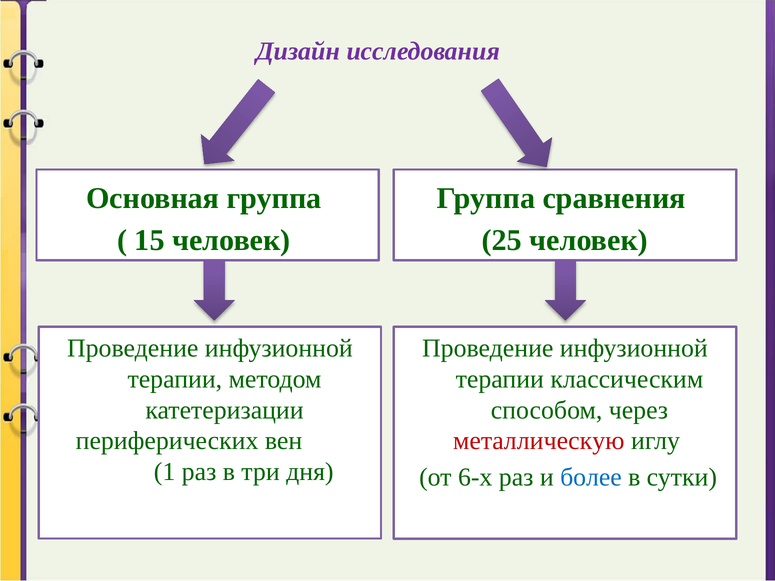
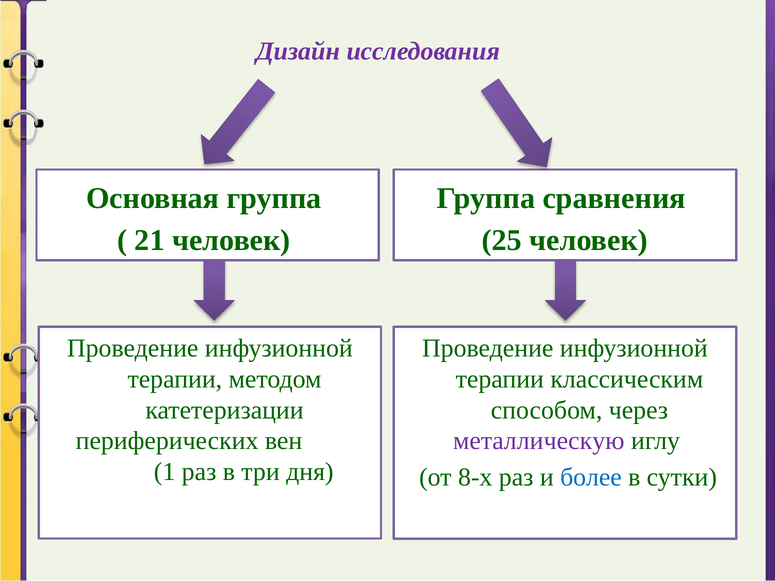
15: 15 -> 21 (150, 240)
металлическую colour: red -> purple (539, 441)
6-х: 6-х -> 8-х (475, 477)
